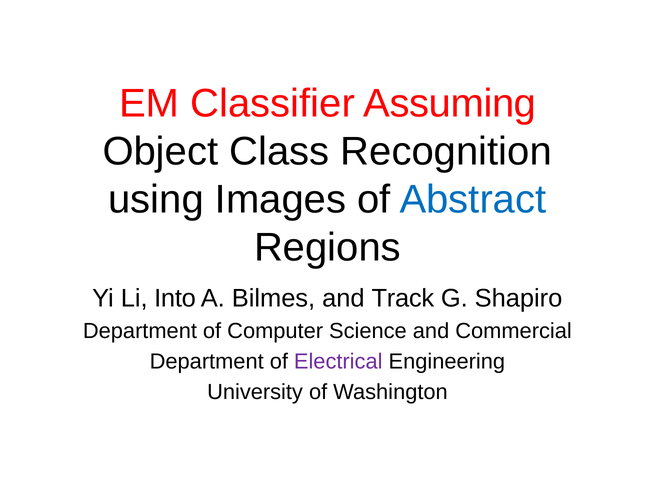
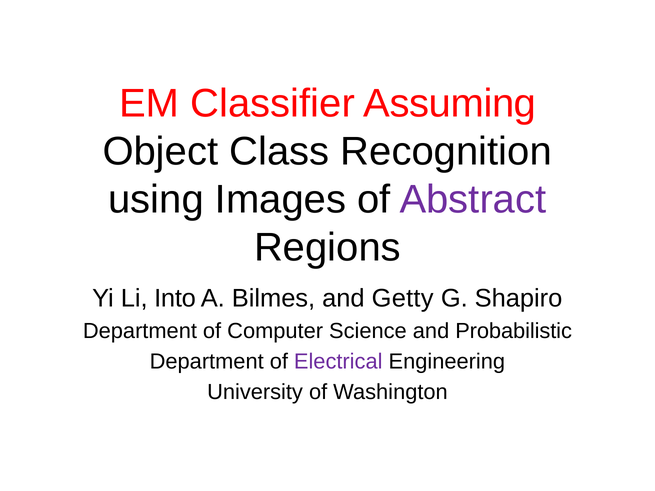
Abstract colour: blue -> purple (473, 200)
Track: Track -> Getty (403, 299)
Commercial: Commercial -> Probabilistic (514, 331)
